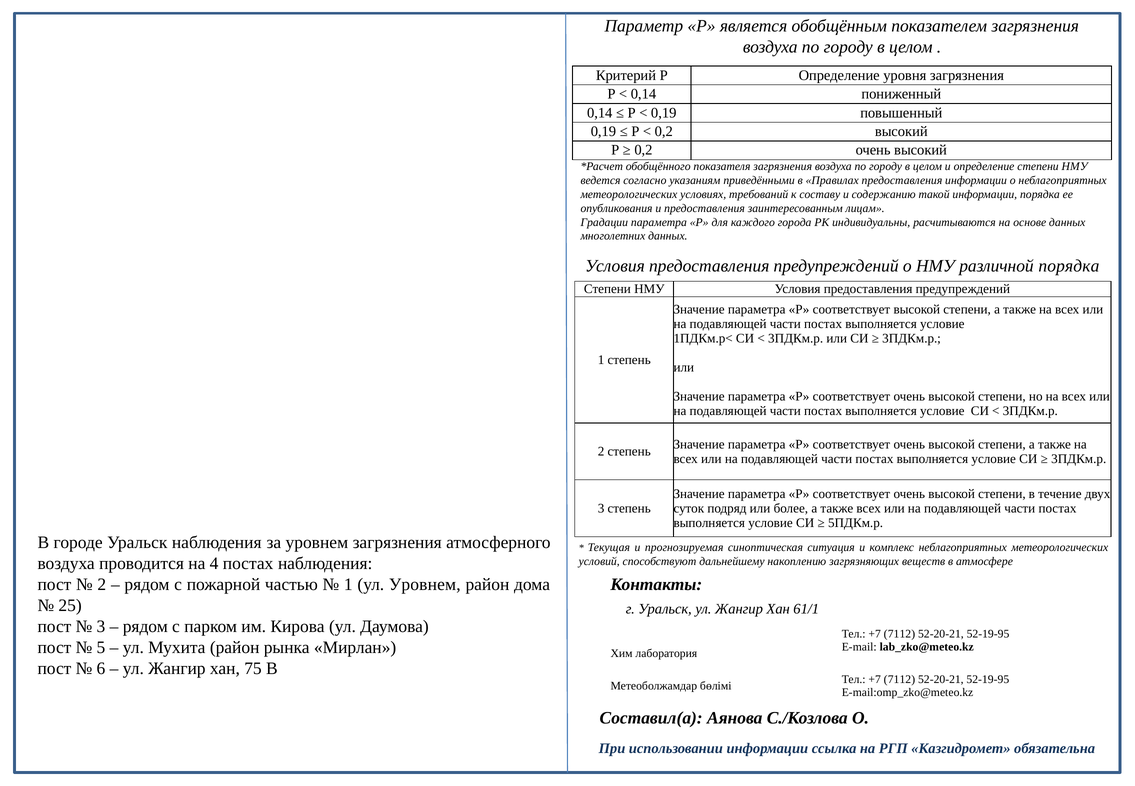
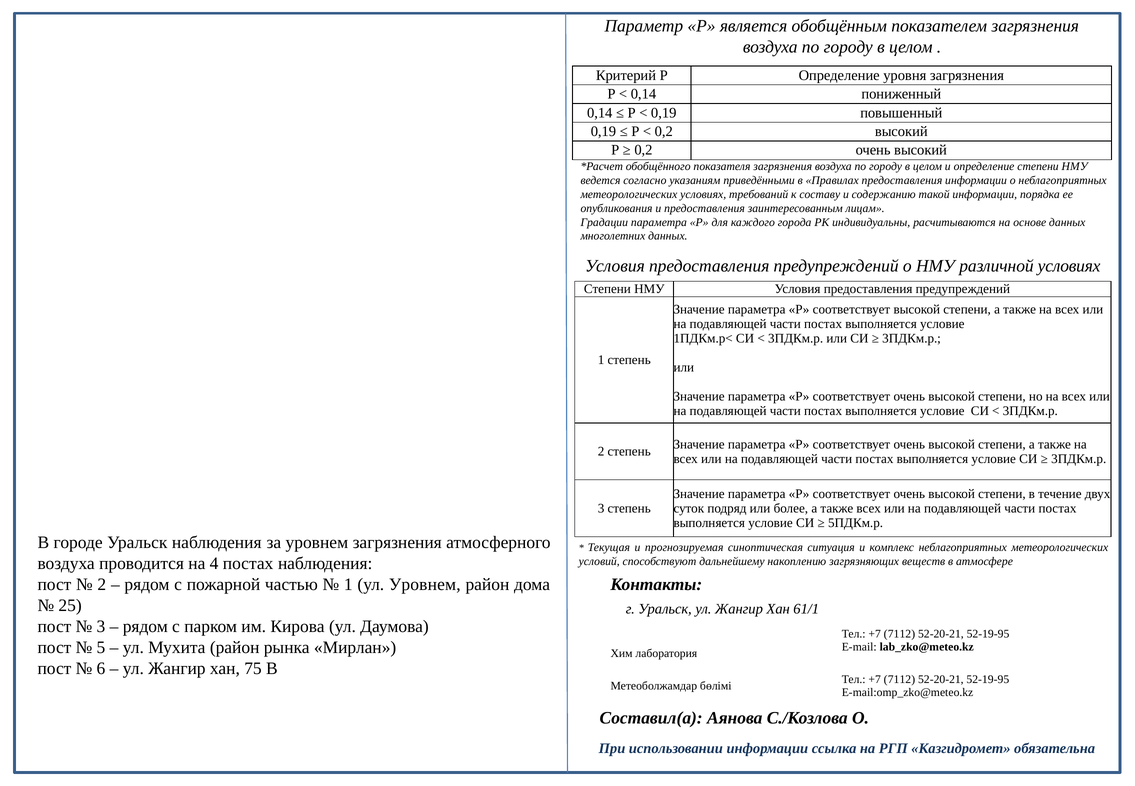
различной порядка: порядка -> условиях (1069, 266)
